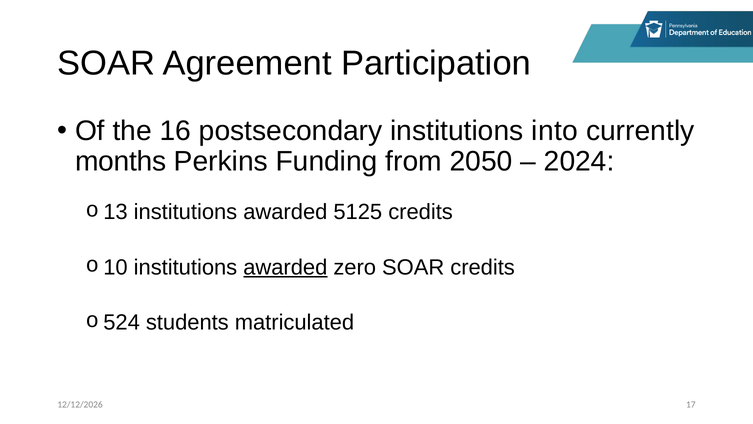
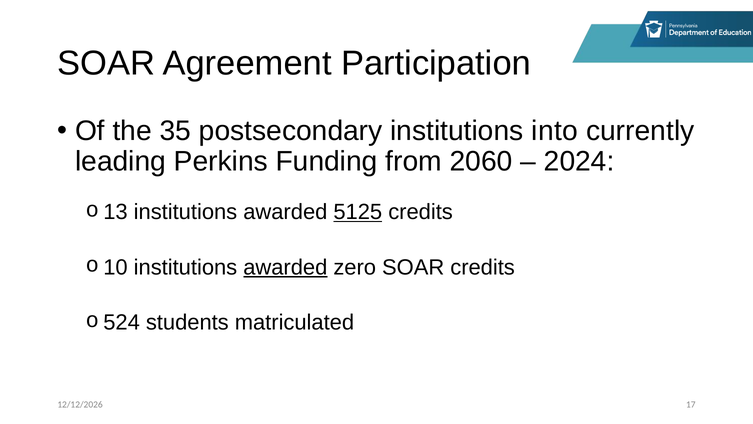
16: 16 -> 35 (175, 131)
months: months -> leading (121, 161)
2050: 2050 -> 2060 (481, 161)
5125 underline: none -> present (358, 212)
